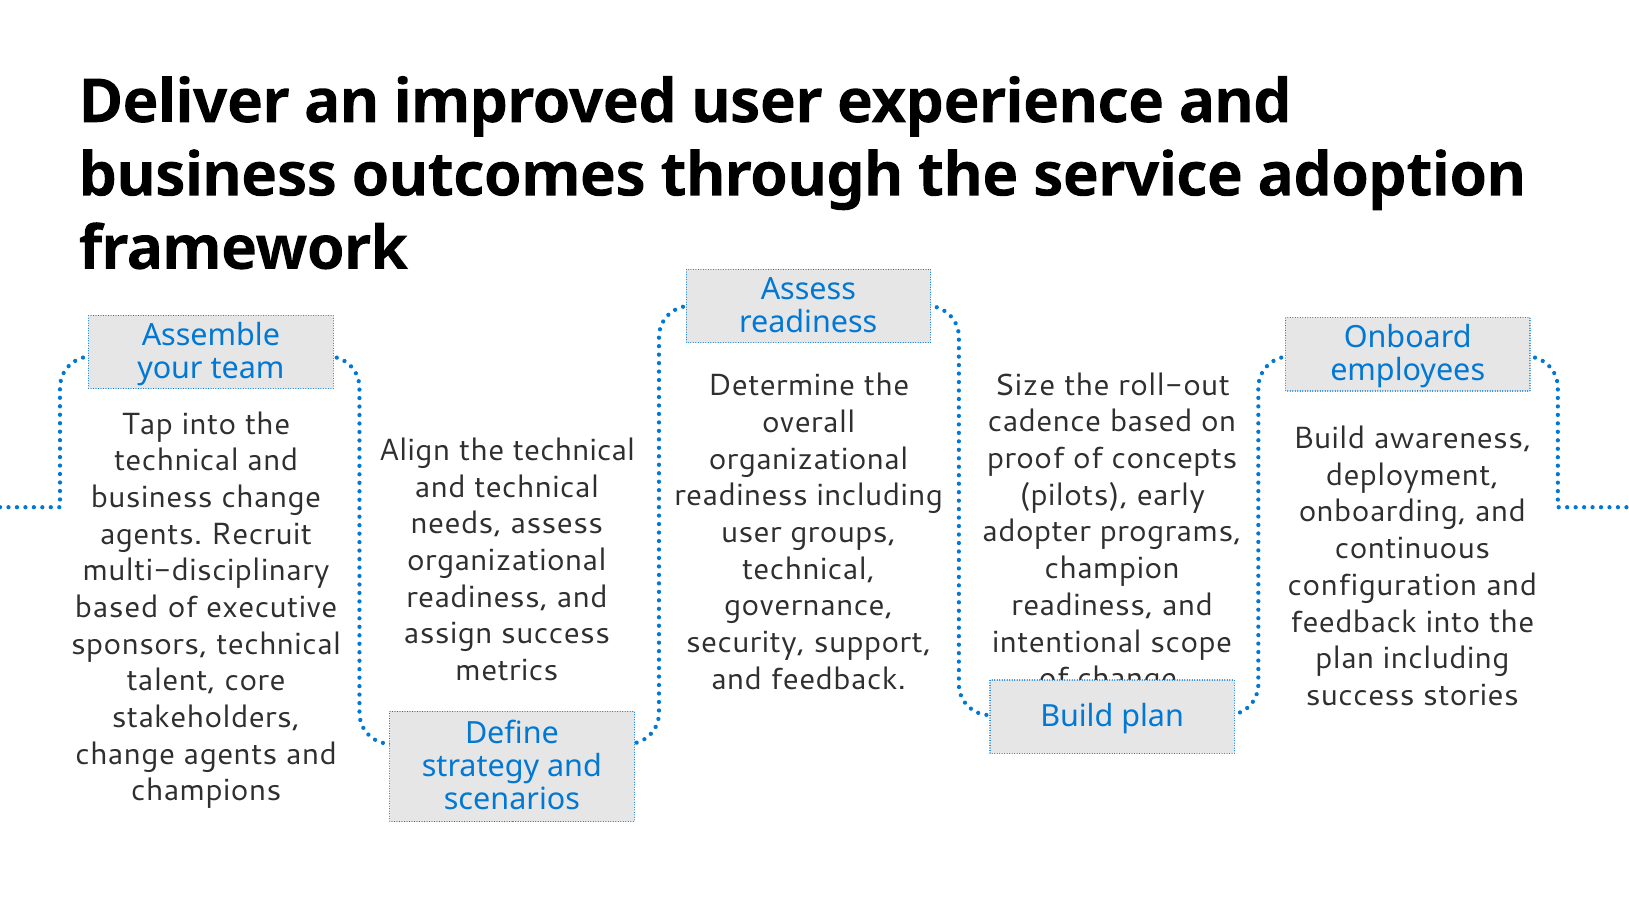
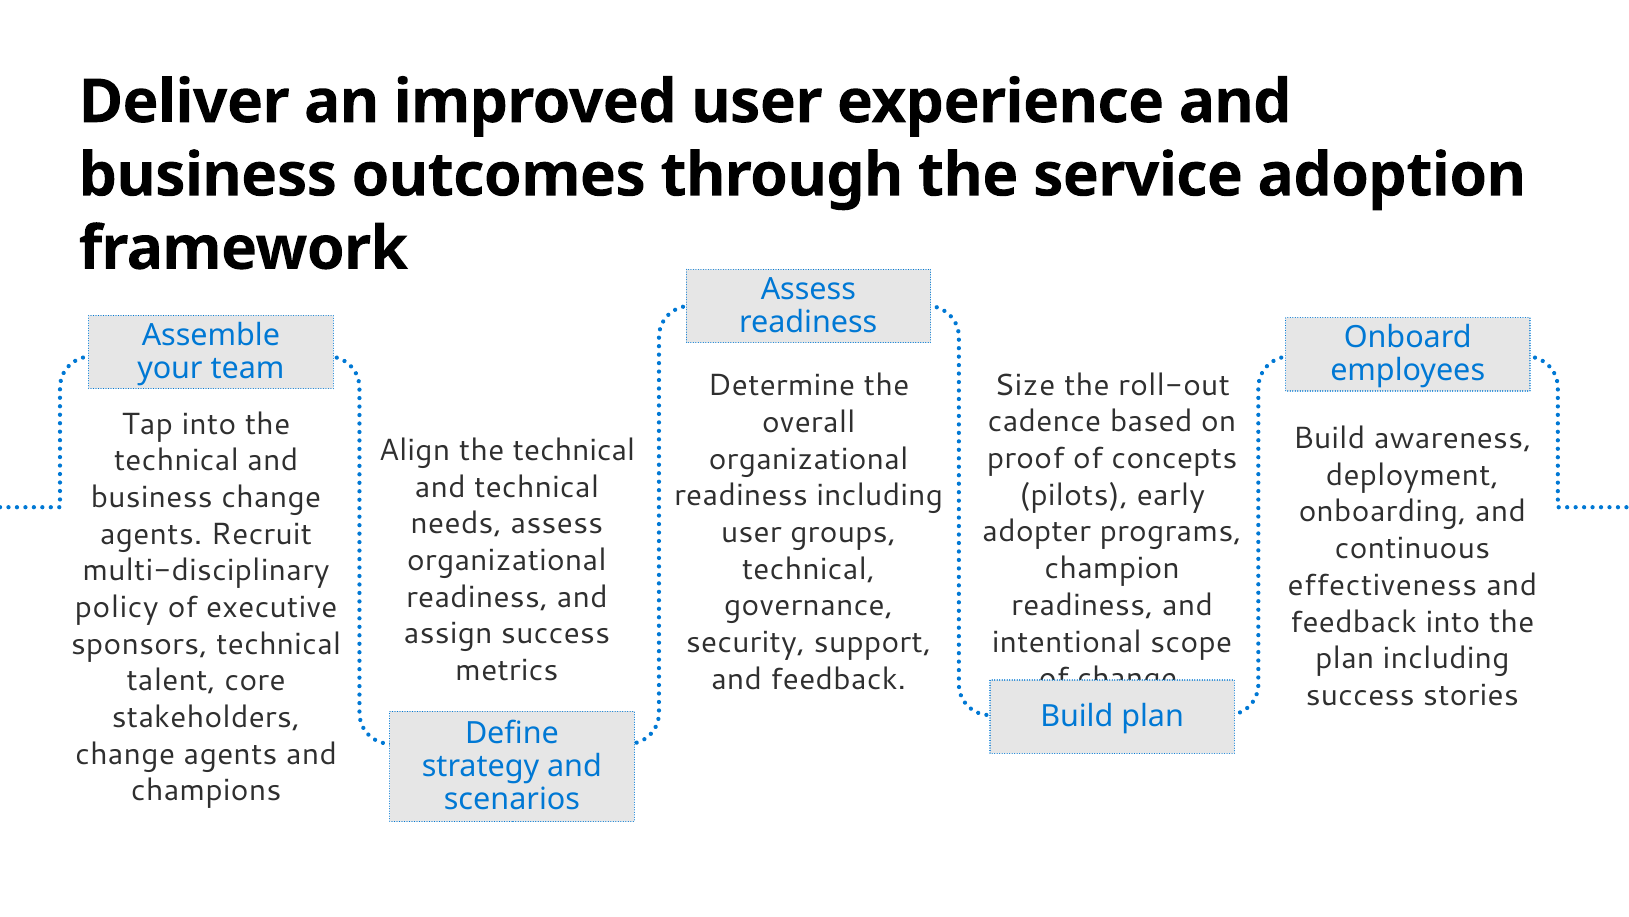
configuration: configuration -> effectiveness (1382, 585)
based: based -> policy (117, 607)
